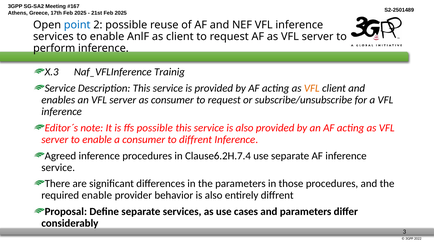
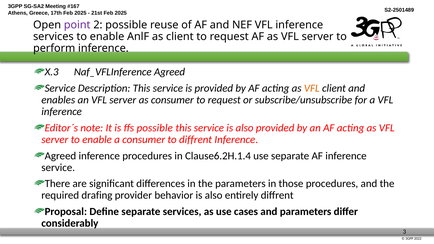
point colour: blue -> purple (77, 25)
Naf_VFLInference Trainig: Trainig -> Agreed (170, 72)
Clause6.2H.7.4: Clause6.2H.7.4 -> Clause6.2H.1.4 (218, 156)
required enable: enable -> drafing (97, 196)
